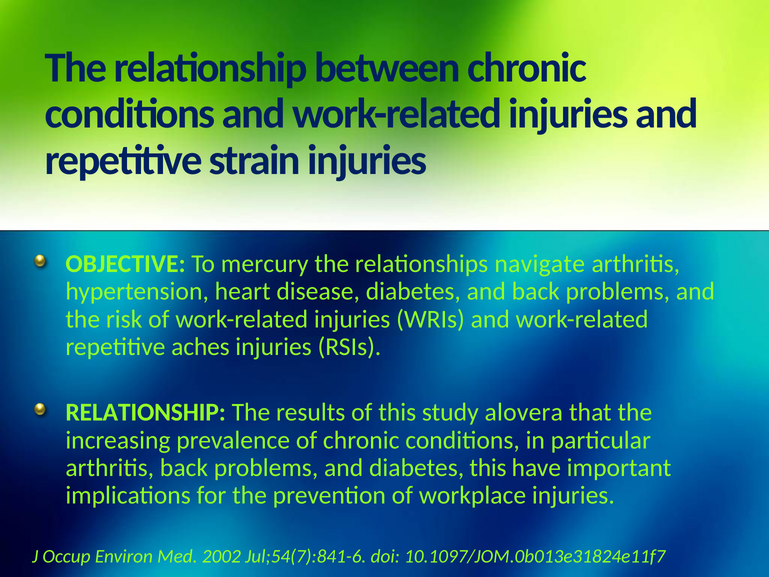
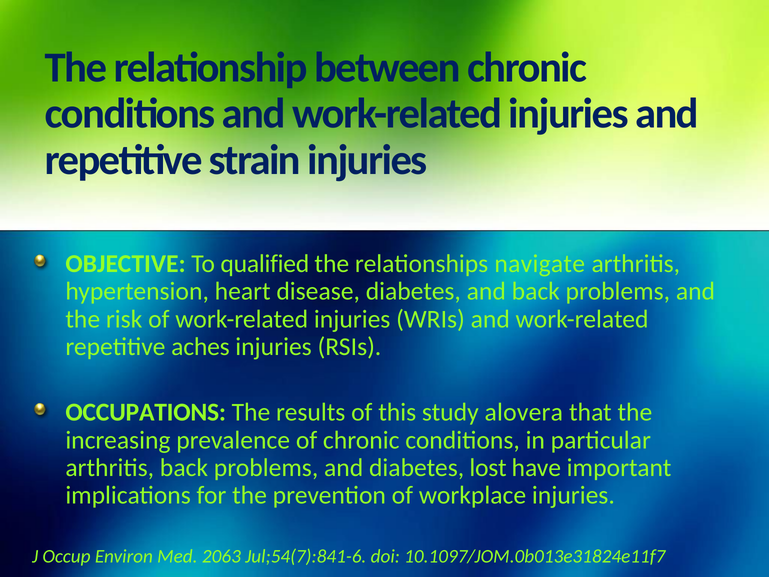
mercury: mercury -> qualified (265, 264)
RELATIONSHIP: RELATIONSHIP -> OCCUPATIONS (146, 412)
diabetes this: this -> lost (488, 468)
2002: 2002 -> 2063 (221, 556)
